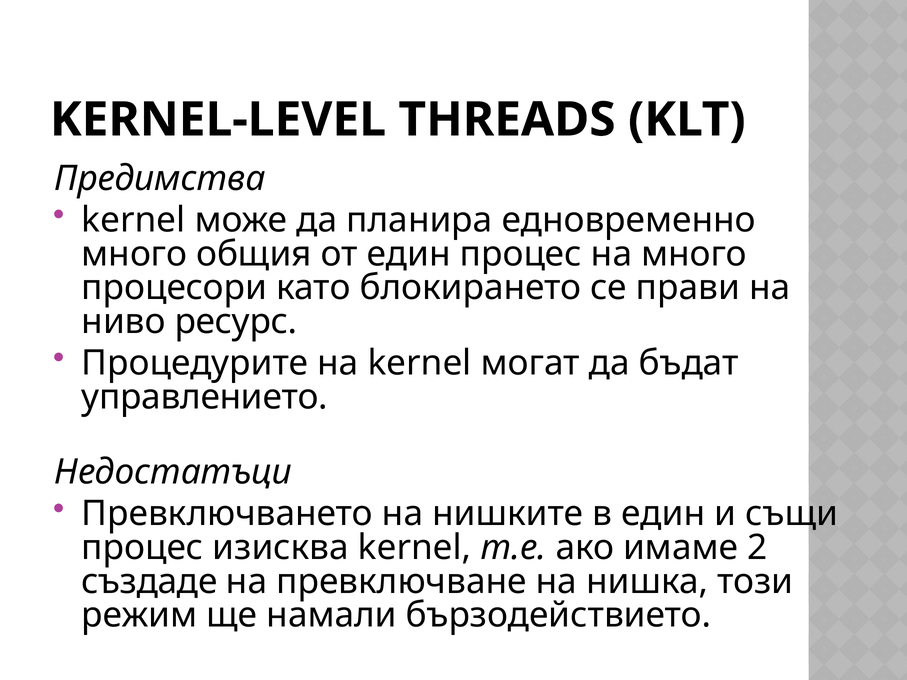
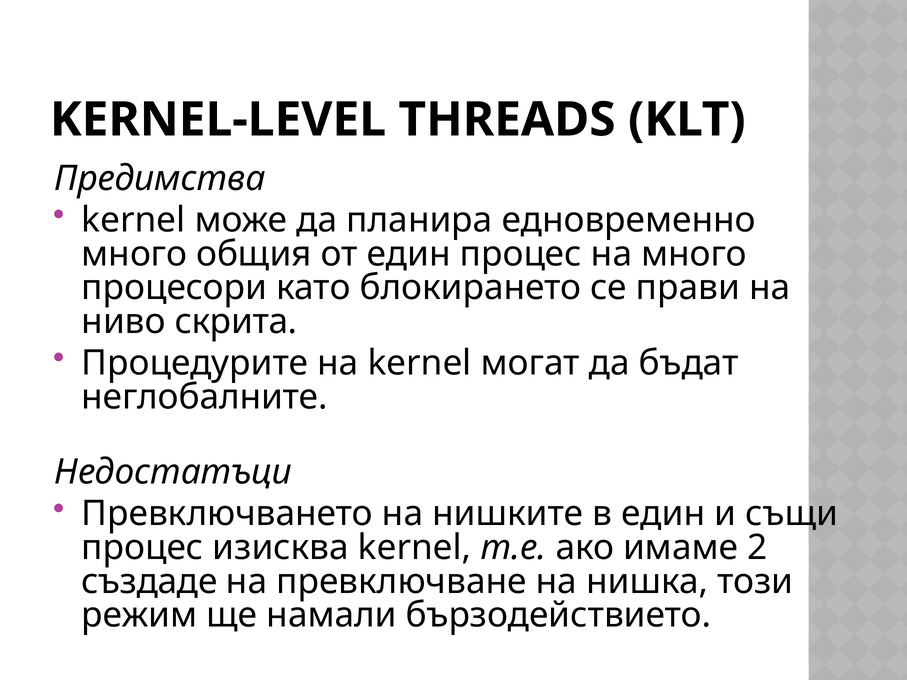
ресурс: ресурс -> скрита (236, 322)
управлението: управлението -> неглобалните (205, 397)
